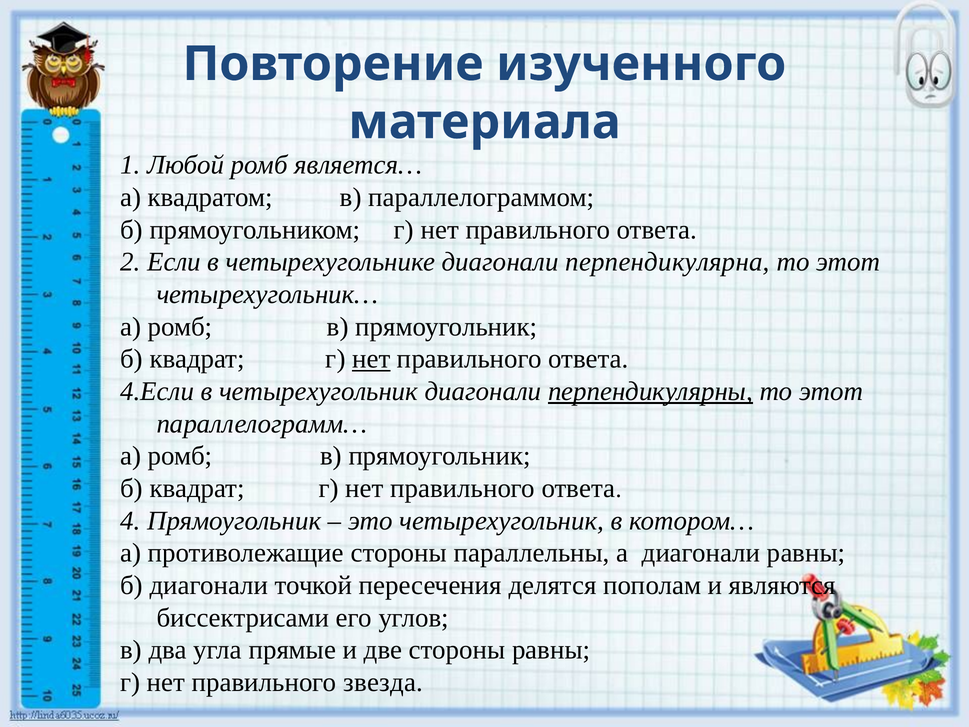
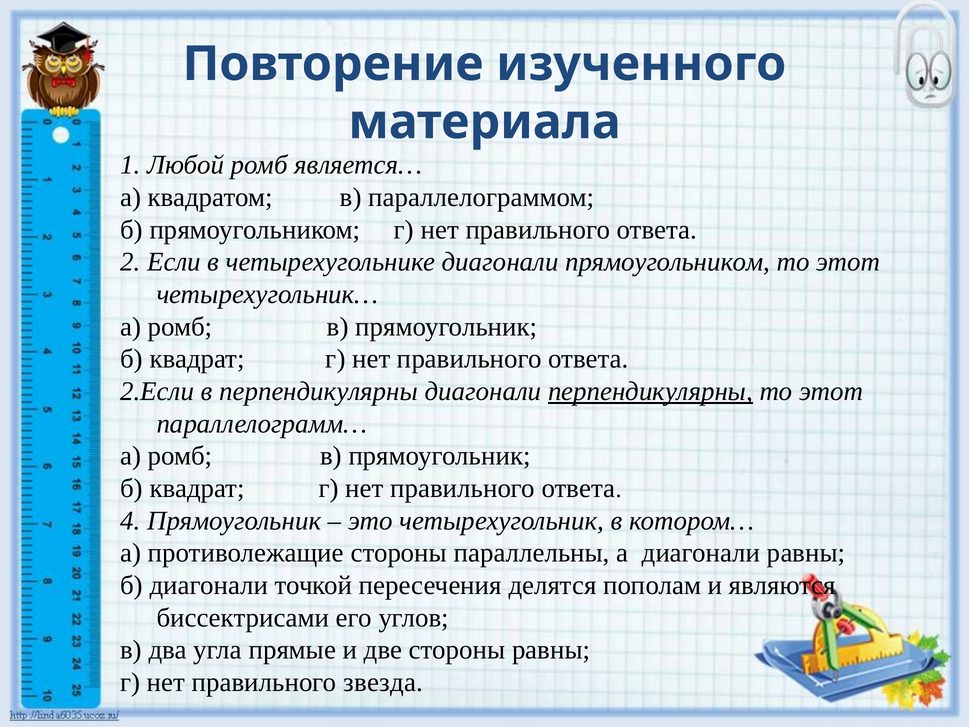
диагонали перпендикулярна: перпендикулярна -> прямоугольником (668, 262)
нет underline: present -> none (371, 359)
4.Если: 4.Если -> 2.Если (157, 391)
в четырехугольник: четырехугольник -> перпендикулярны (319, 391)
